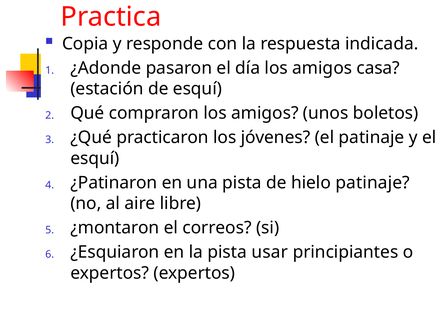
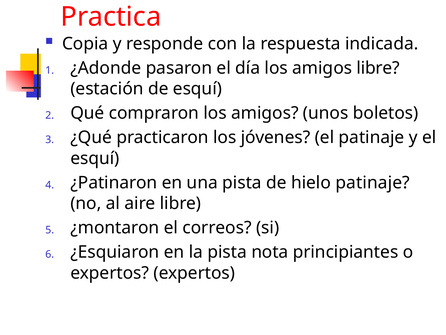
amigos casa: casa -> libre (378, 68)
usar: usar -> nota (270, 252)
